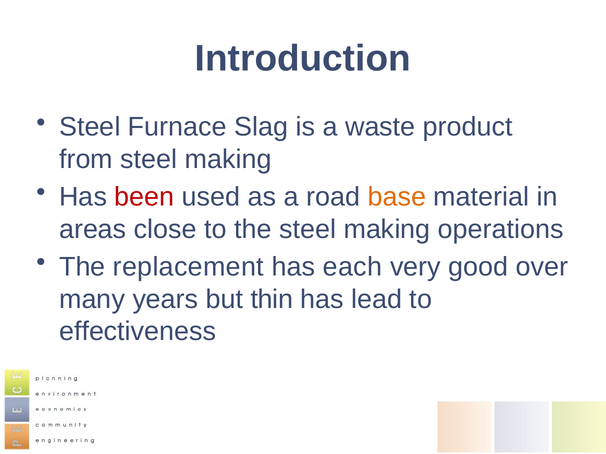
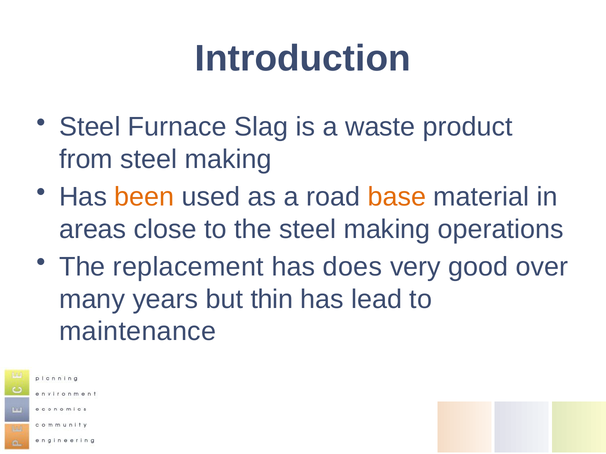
been colour: red -> orange (144, 197)
each: each -> does (352, 267)
effectiveness: effectiveness -> maintenance (138, 332)
